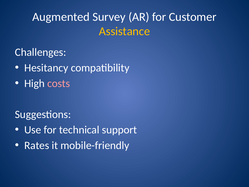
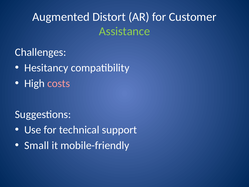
Survey: Survey -> Distort (109, 17)
Assistance colour: yellow -> light green (124, 31)
Rates: Rates -> Small (37, 145)
